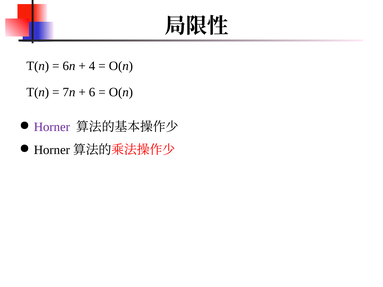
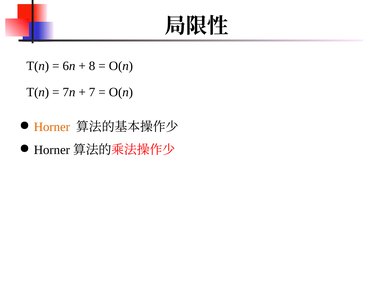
4: 4 -> 8 (92, 66)
6: 6 -> 7 (92, 92)
Horner colour: purple -> orange (52, 127)
